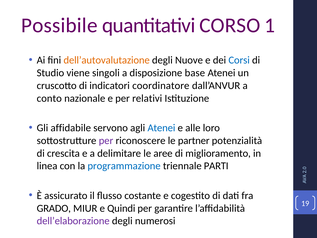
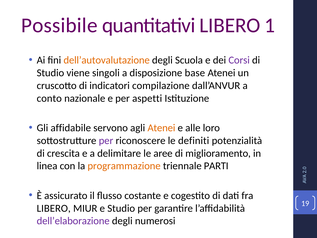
quantitativi CORSO: CORSO -> LIBERO (230, 25)
Nuove: Nuove -> Scuola (189, 60)
Corsi colour: blue -> purple (239, 60)
coordinatore: coordinatore -> compilazione (161, 85)
relativi: relativi -> aspetti (147, 98)
Atenei colour: blue -> orange (161, 128)
partner: partner -> definiti (194, 140)
programmazione colour: blue -> orange (124, 166)
GRADO: GRADO -> LIBERO (54, 208)
e Quindi: Quindi -> Studio (121, 208)
